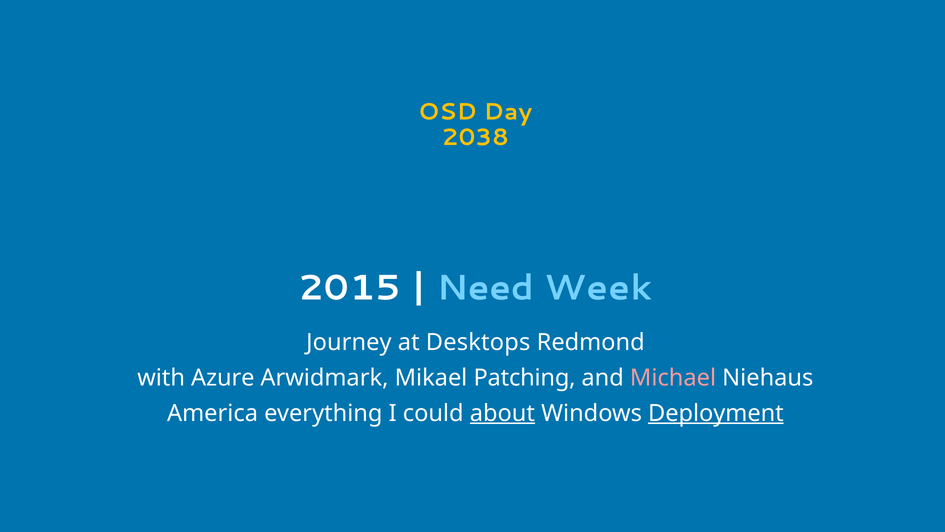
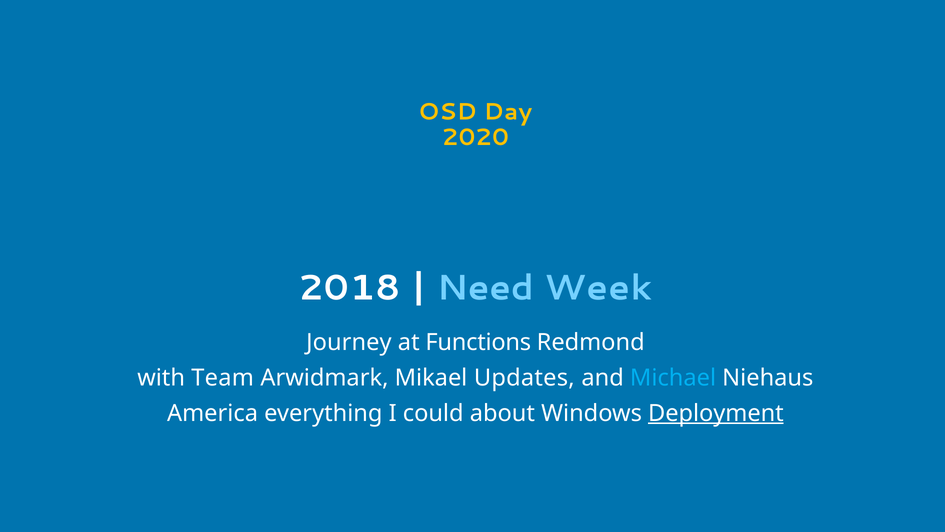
2038: 2038 -> 2020 (475, 137)
2015: 2015 -> 2018 (349, 288)
Desktops: Desktops -> Functions (478, 342)
Azure: Azure -> Team (223, 378)
Patching: Patching -> Updates (524, 378)
Michael colour: pink -> light blue (673, 378)
about underline: present -> none (502, 413)
